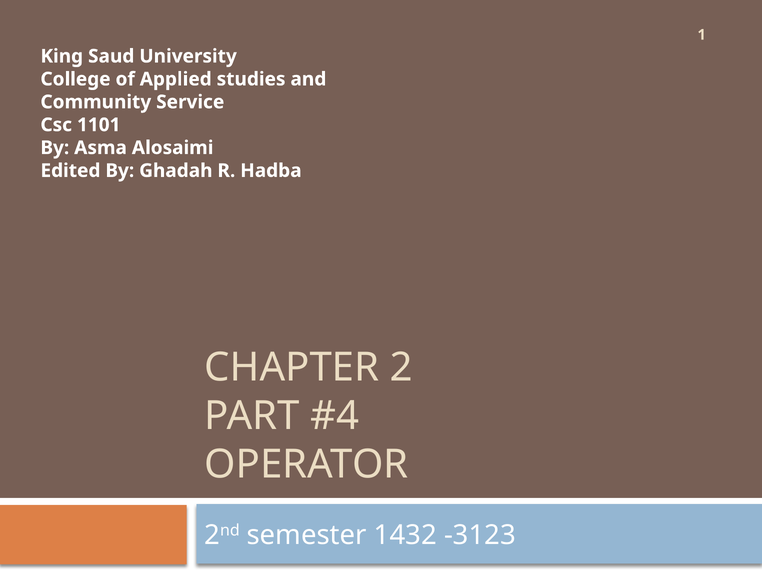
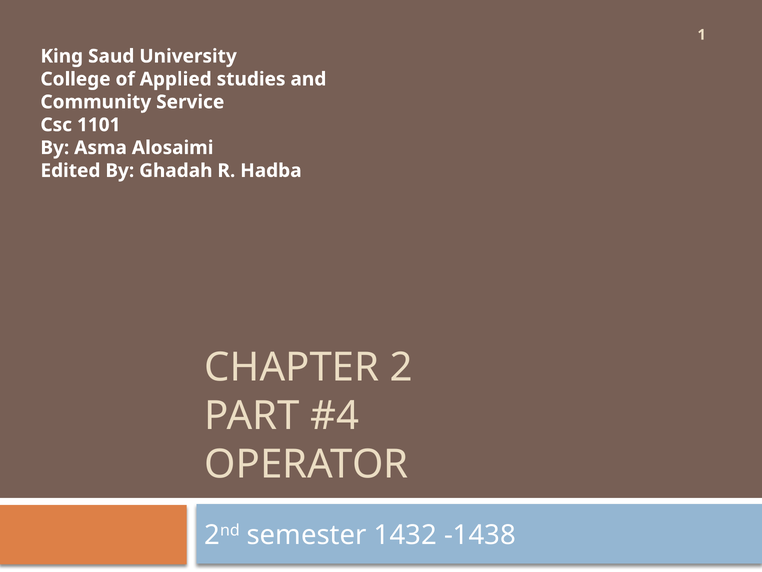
-3123: -3123 -> -1438 (480, 535)
